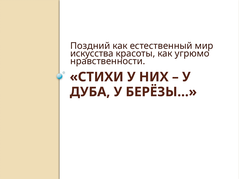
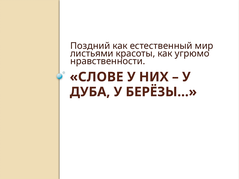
искусства: искусства -> листьями (92, 54)
СТИХИ: СТИХИ -> СЛОВЕ (97, 77)
